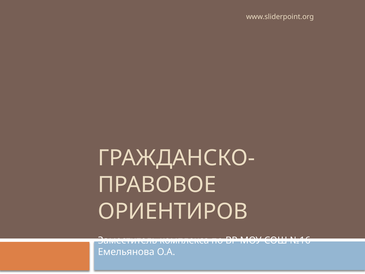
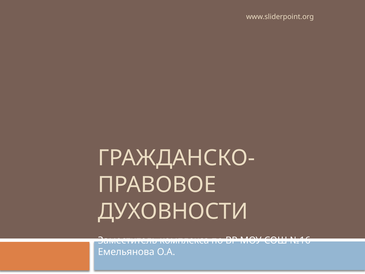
ОРИЕНТИРОВ: ОРИЕНТИРОВ -> ДУХОВНОСТИ (173, 211)
